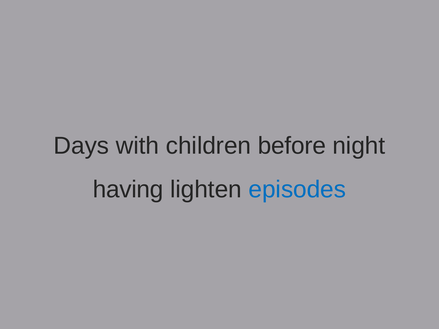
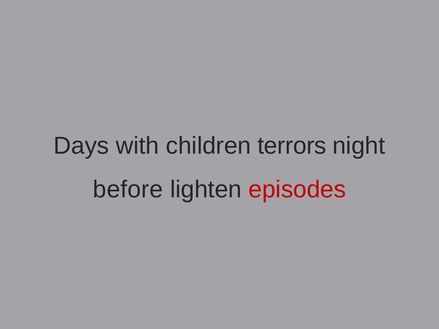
before: before -> terrors (292, 146)
having: having -> before (128, 190)
episodes colour: blue -> red (297, 190)
